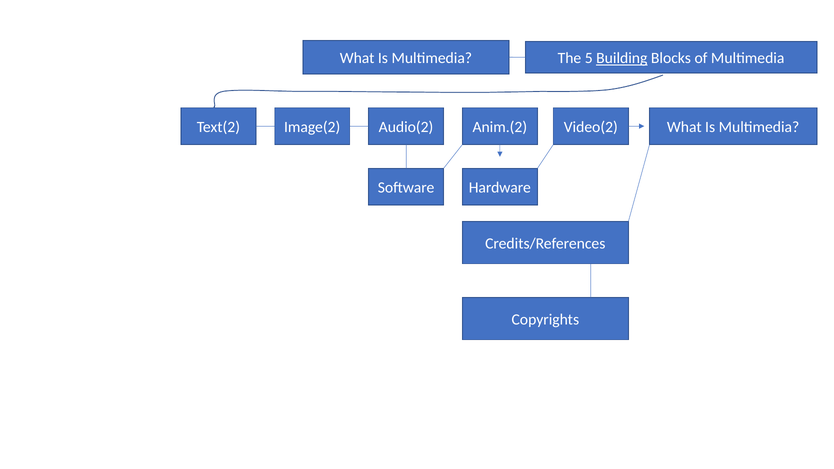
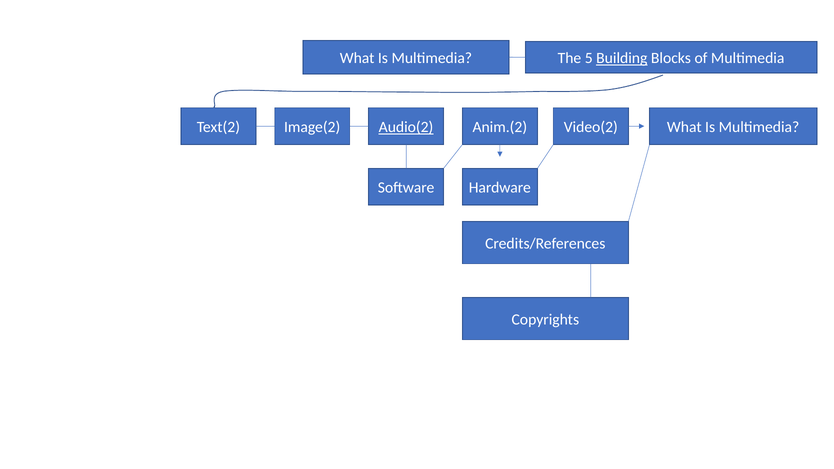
Audio(2 underline: none -> present (406, 127)
